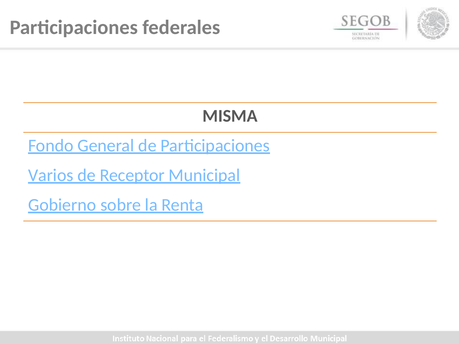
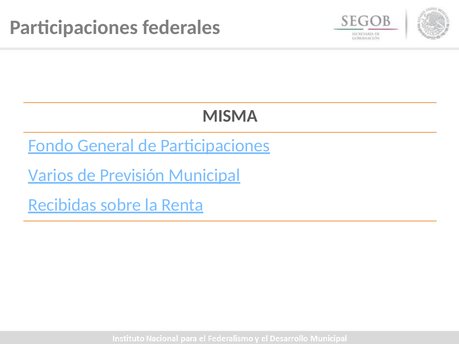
Receptor: Receptor -> Previsión (132, 175)
Gobierno: Gobierno -> Recibidas (62, 205)
